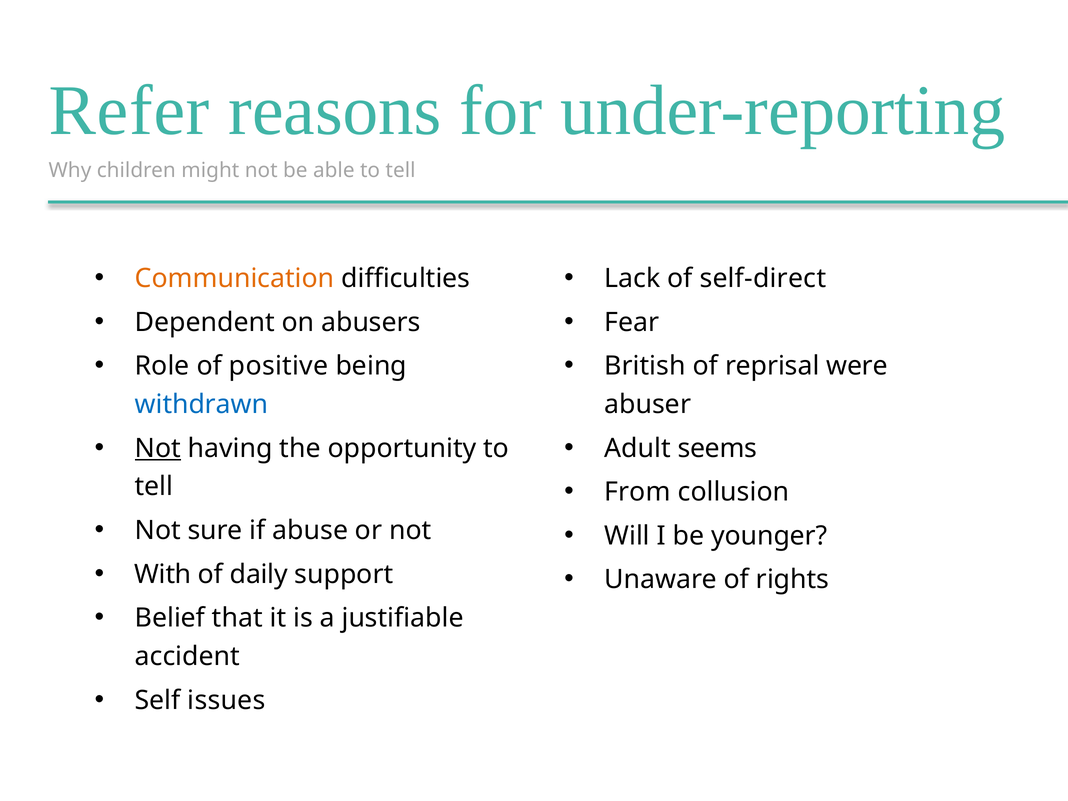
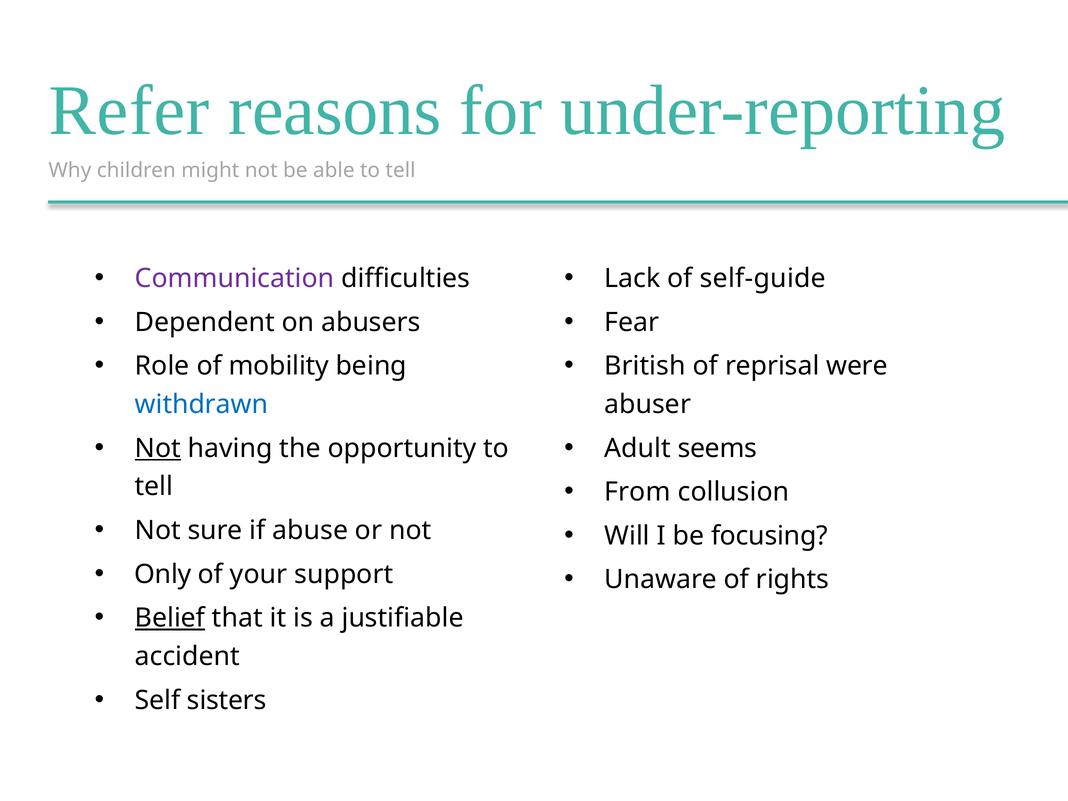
Communication colour: orange -> purple (235, 278)
self-direct: self-direct -> self-guide (763, 278)
positive: positive -> mobility (279, 366)
younger: younger -> focusing (769, 536)
With: With -> Only (163, 574)
daily: daily -> your (259, 574)
Belief underline: none -> present (170, 618)
issues: issues -> sisters (227, 700)
